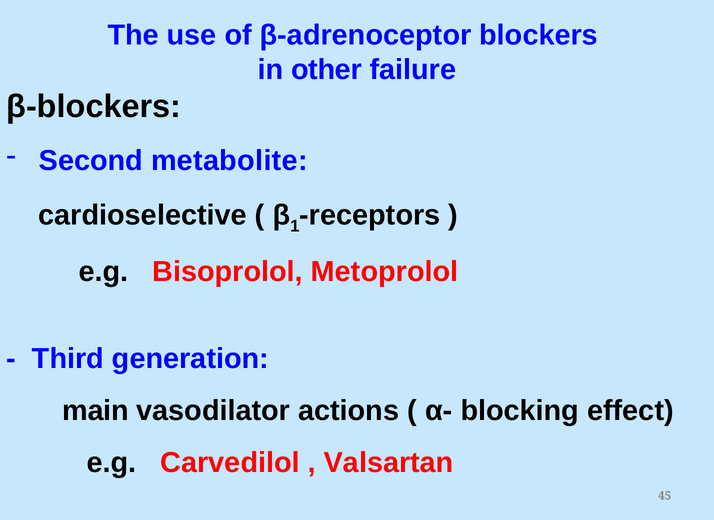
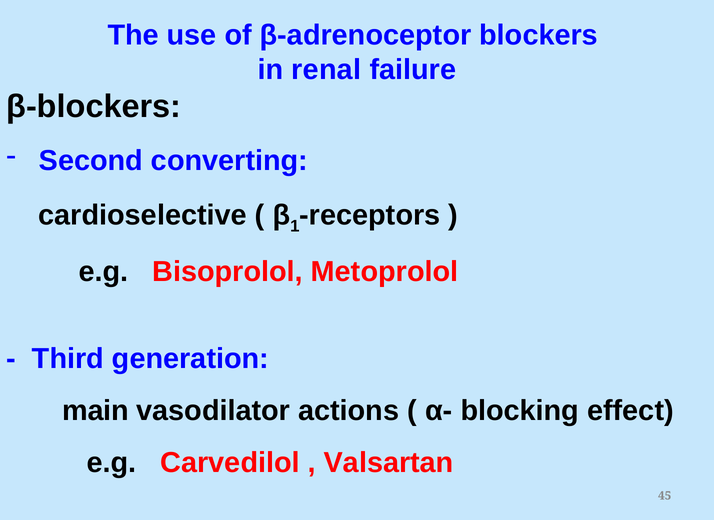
other: other -> renal (326, 70)
metabolite: metabolite -> converting (229, 160)
